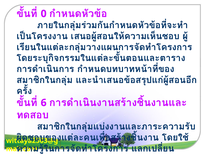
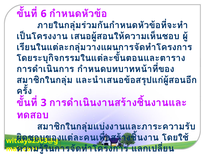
0: 0 -> 6 (44, 14)
6: 6 -> 3 (44, 103)
